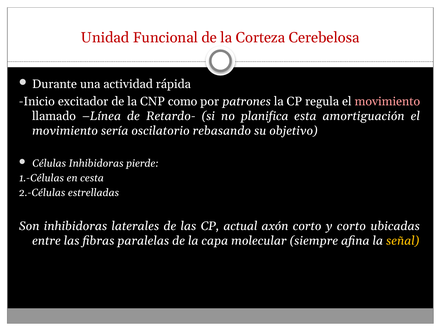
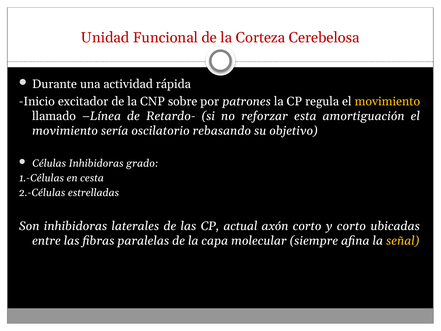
como: como -> sobre (183, 101)
movimiento colour: pink -> yellow (387, 101)
planifica: planifica -> reforzar (264, 116)
pierde: pierde -> grado (143, 163)
